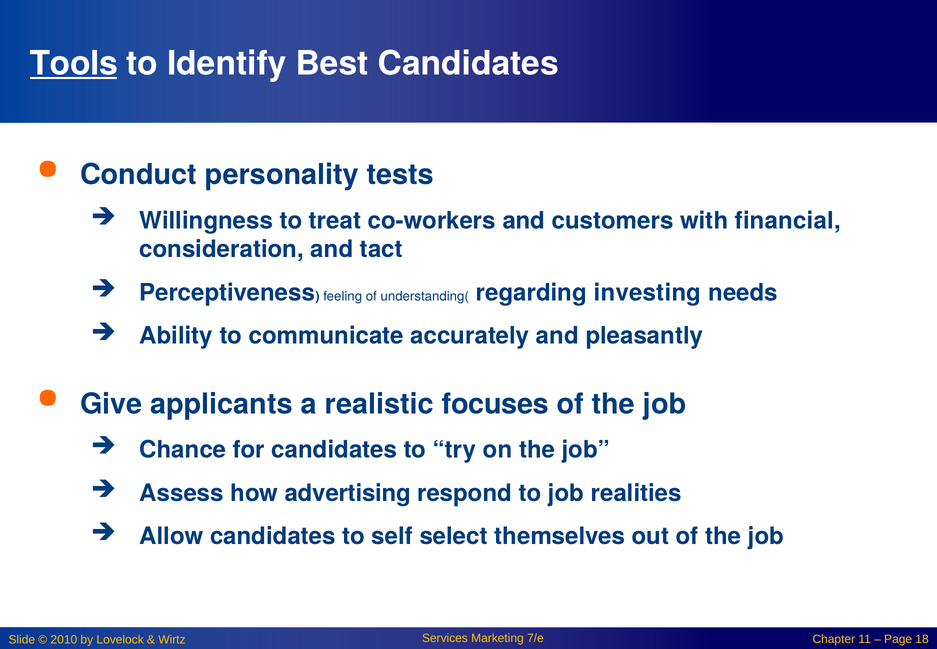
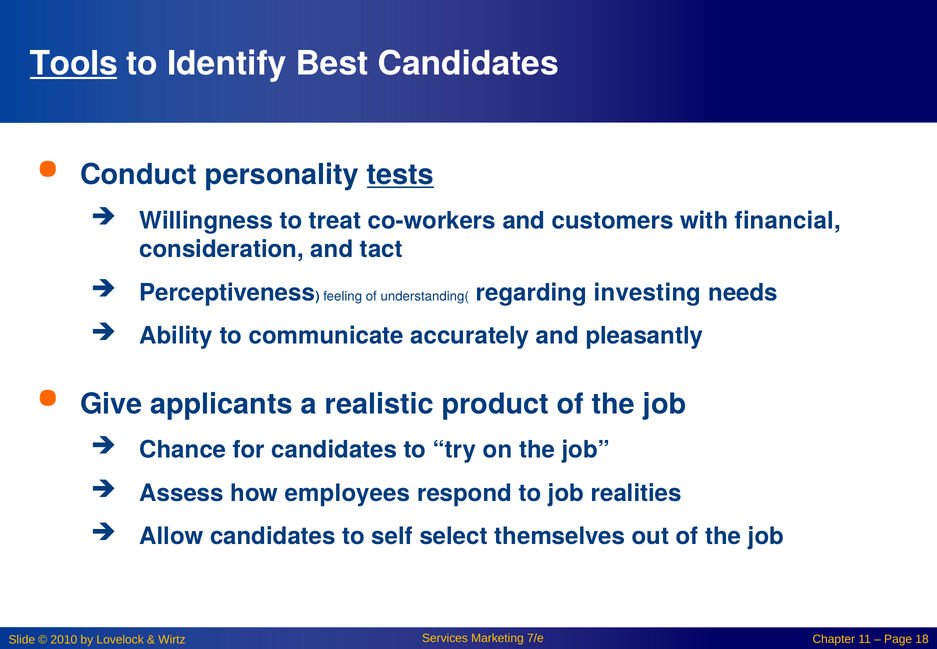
tests underline: none -> present (400, 175)
focuses: focuses -> product (495, 404)
advertising: advertising -> employees (348, 493)
